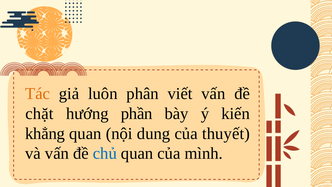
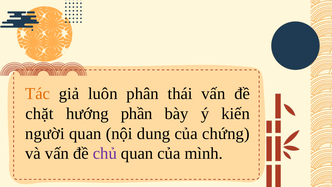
viết: viết -> thái (180, 94)
khẳng: khẳng -> người (45, 133)
thuyết: thuyết -> chứng (226, 133)
chủ colour: blue -> purple (105, 153)
